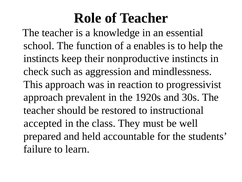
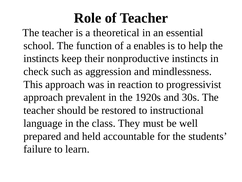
knowledge: knowledge -> theoretical (116, 33)
accepted: accepted -> language (43, 123)
